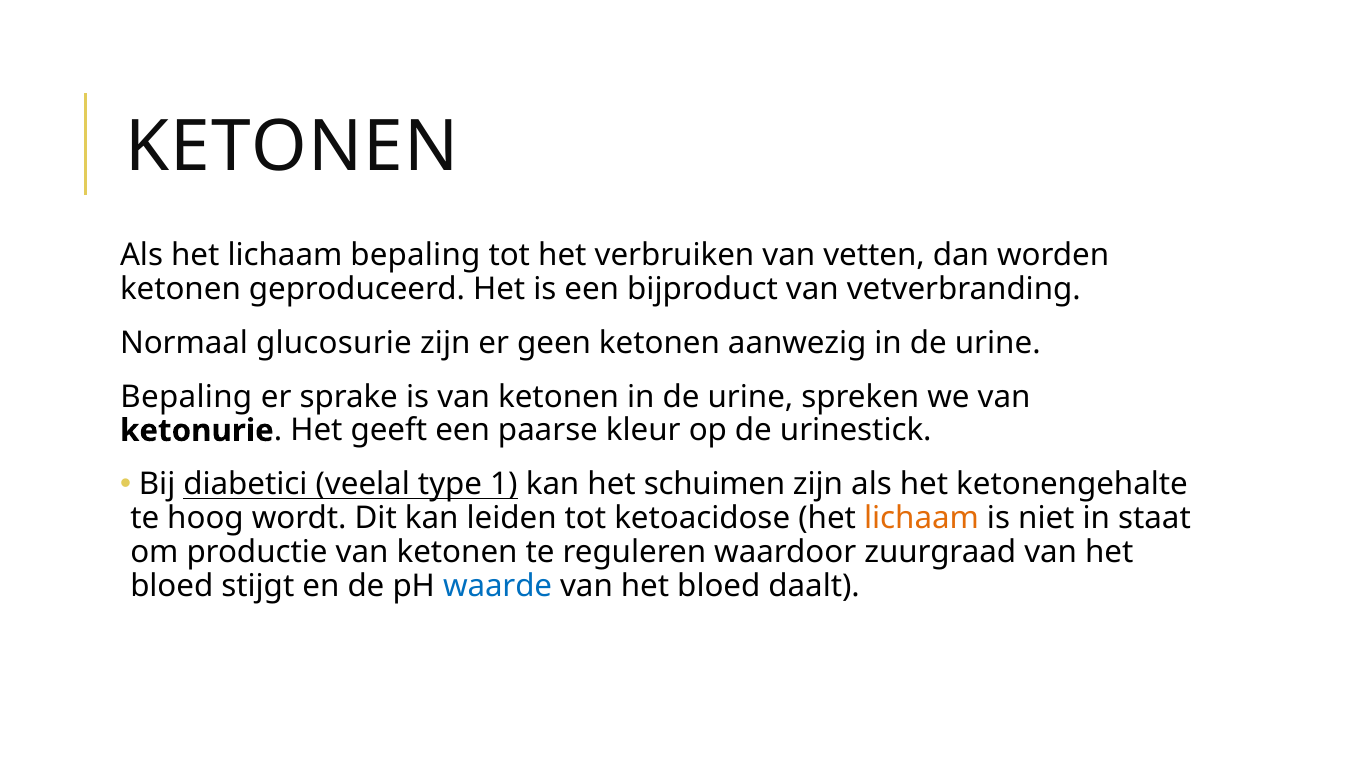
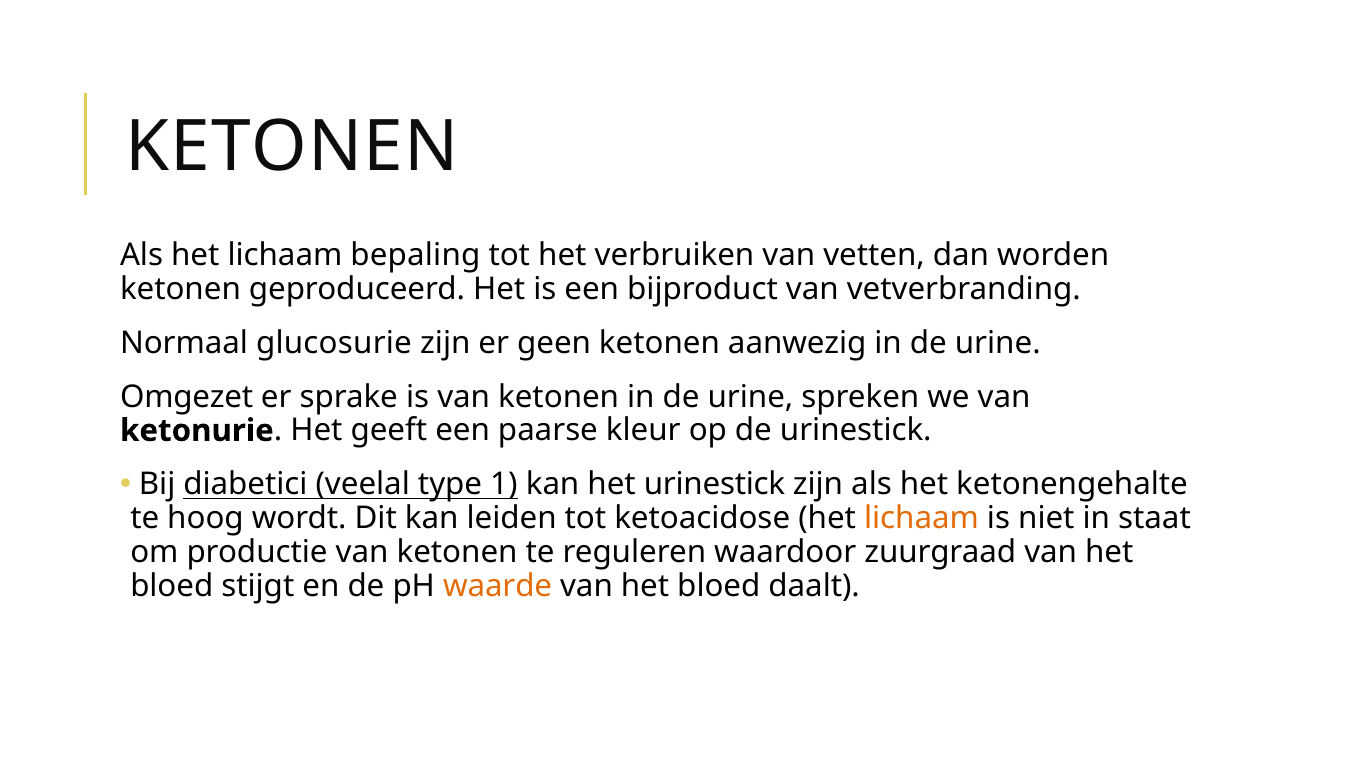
Bepaling: Bepaling -> Omgezet (187, 397)
het schuimen: schuimen -> urinestick (715, 485)
waarde colour: blue -> orange (498, 586)
